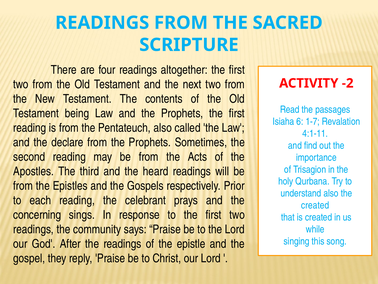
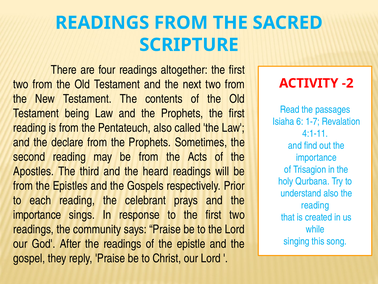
created: created -> reading (315, 205)
concerning: concerning -> importance (37, 215)
